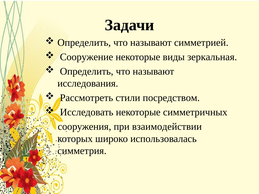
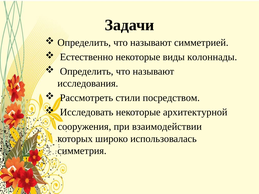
Сооружение: Сооружение -> Естественно (87, 57)
зеркальная: зеркальная -> колоннады (212, 57)
симметричных: симметричных -> архитектурной (195, 112)
